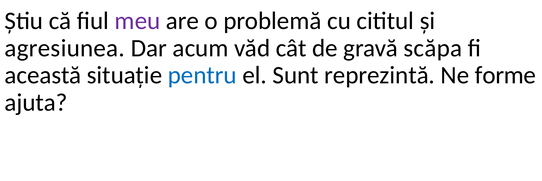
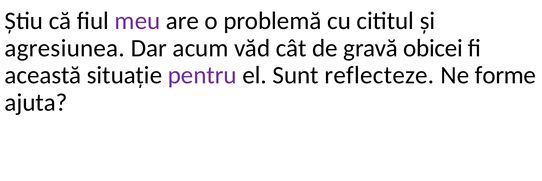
scăpa: scăpa -> obicei (433, 48)
pentru colour: blue -> purple (202, 75)
reprezintă: reprezintă -> reflecteze (379, 75)
